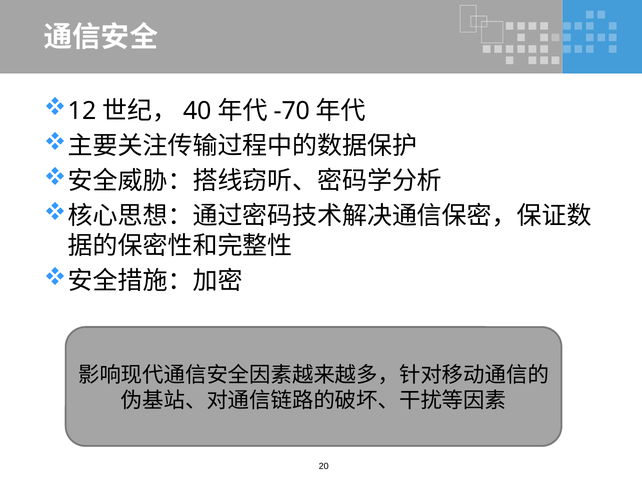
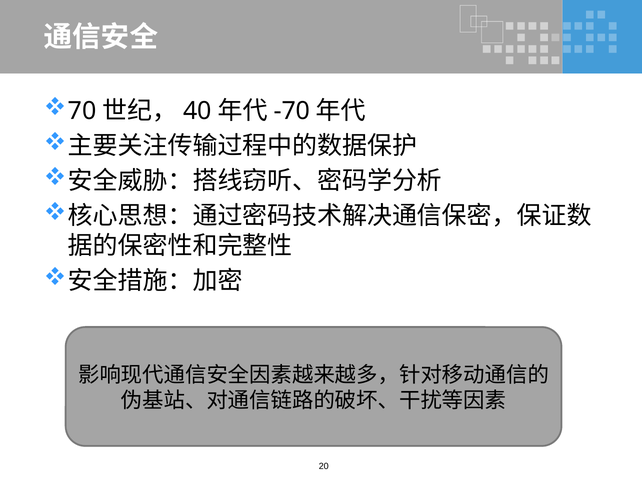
12: 12 -> 70 (82, 111)
